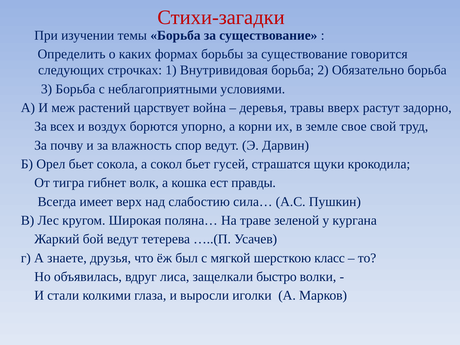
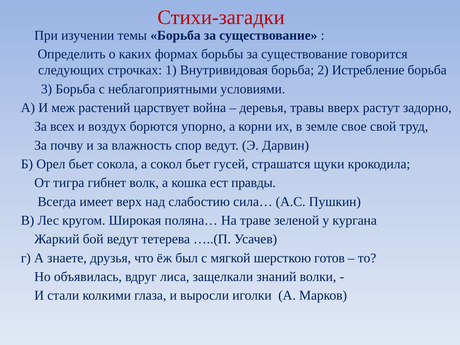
Обязательно: Обязательно -> Истребление (368, 70)
класс: класс -> готов (330, 258)
быстро: быстро -> знаний (276, 277)
